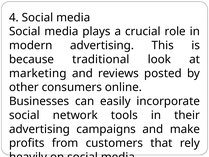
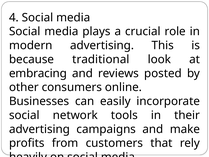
marketing: marketing -> embracing (38, 73)
